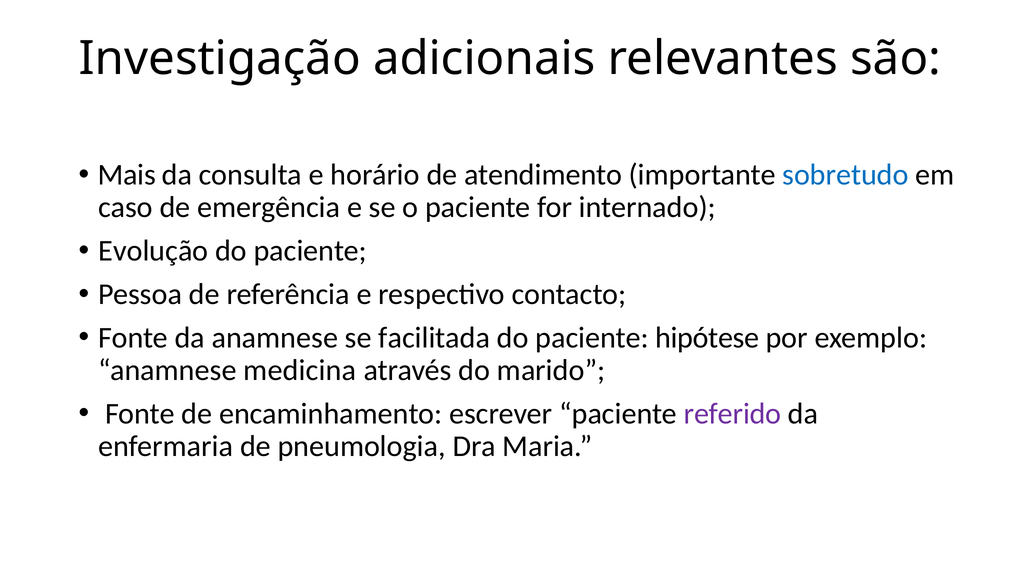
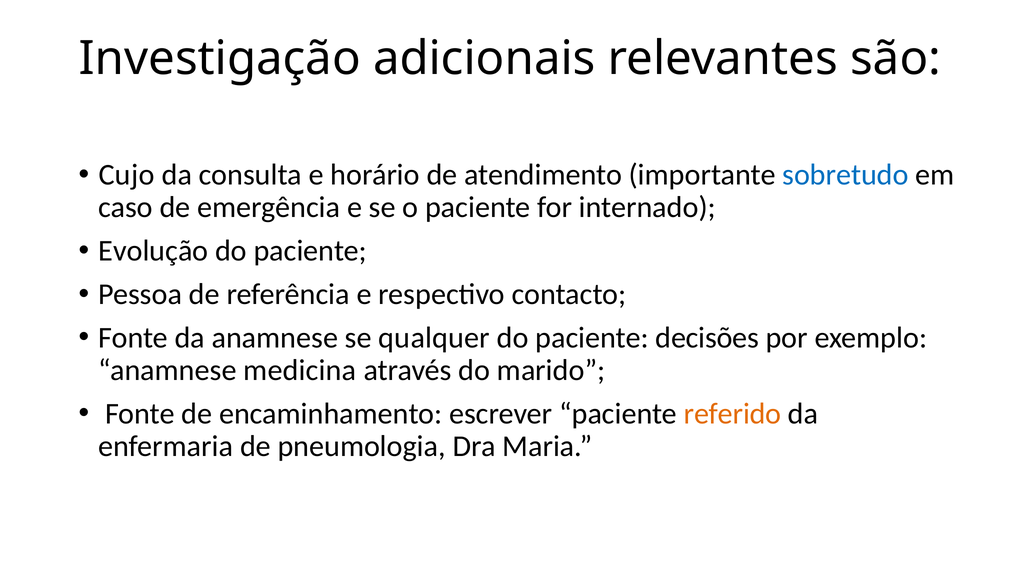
Mais: Mais -> Cujo (127, 175)
facilitada: facilitada -> qualquer (434, 338)
hipótese: hipótese -> decisões (707, 338)
referido colour: purple -> orange (733, 414)
